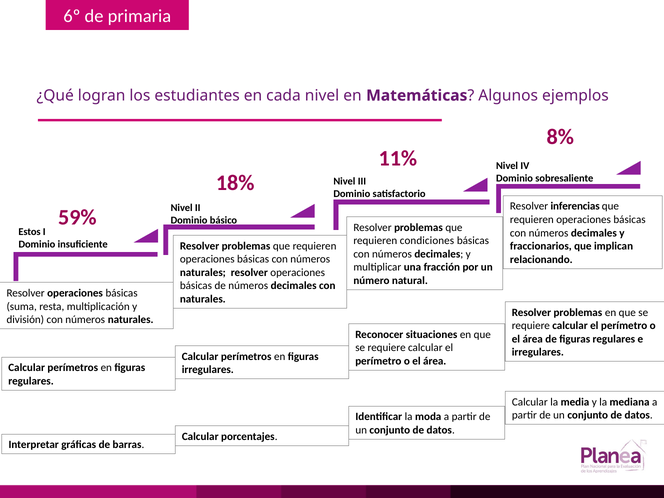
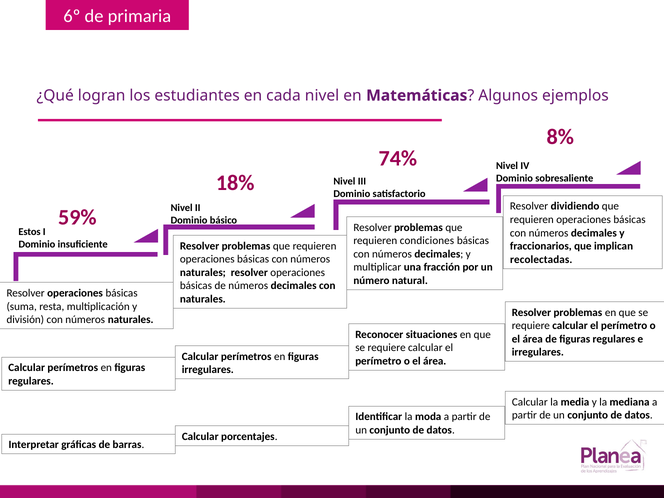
11%: 11% -> 74% (398, 158)
inferencias: inferencias -> dividiendo (575, 206)
relacionando: relacionando -> recolectadas (541, 259)
